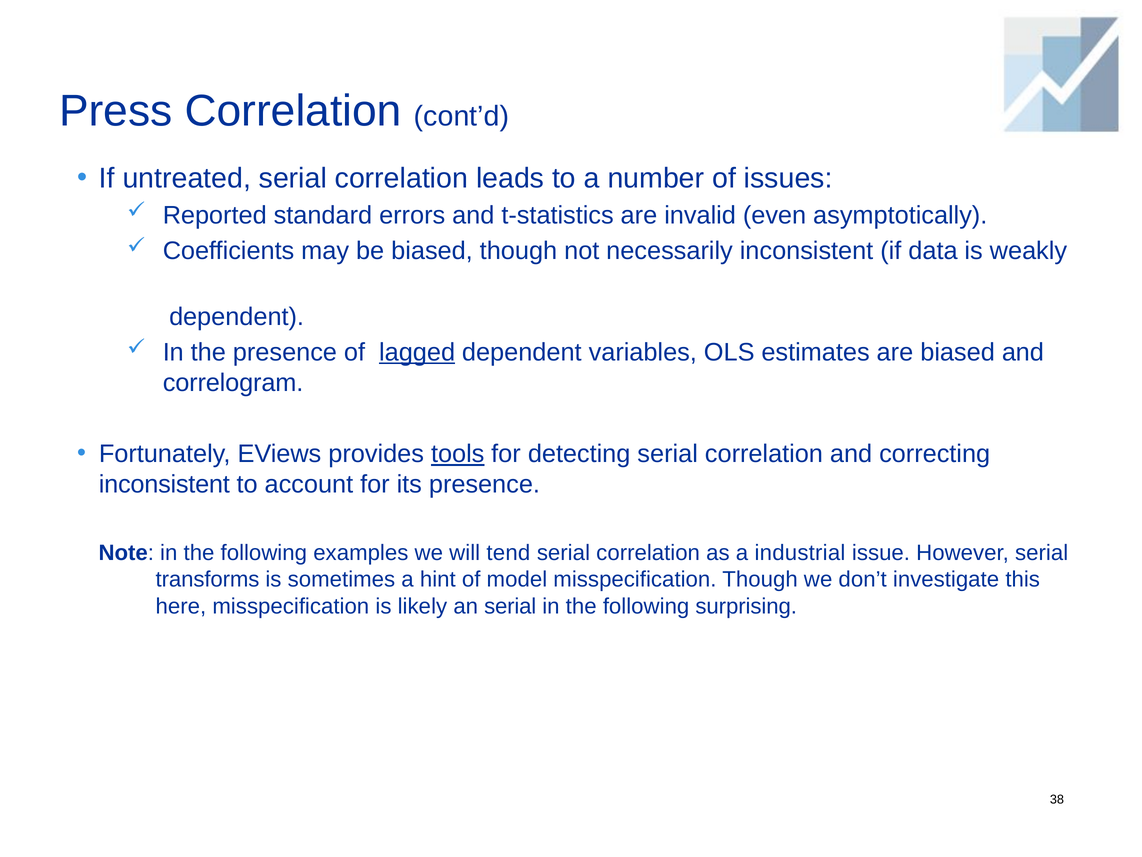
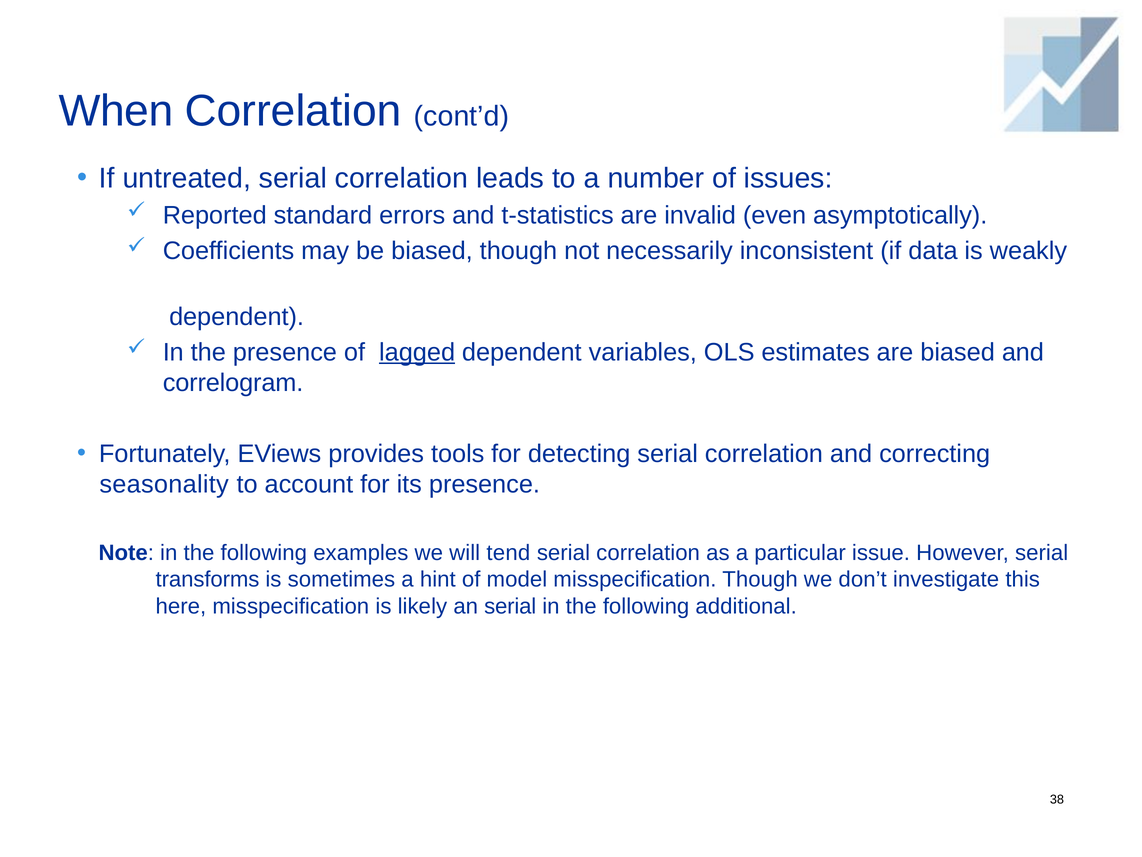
Press: Press -> When (116, 111)
tools underline: present -> none (458, 454)
inconsistent: inconsistent -> seasonality (164, 484)
industrial: industrial -> particular (800, 553)
surprising: surprising -> additional (746, 606)
